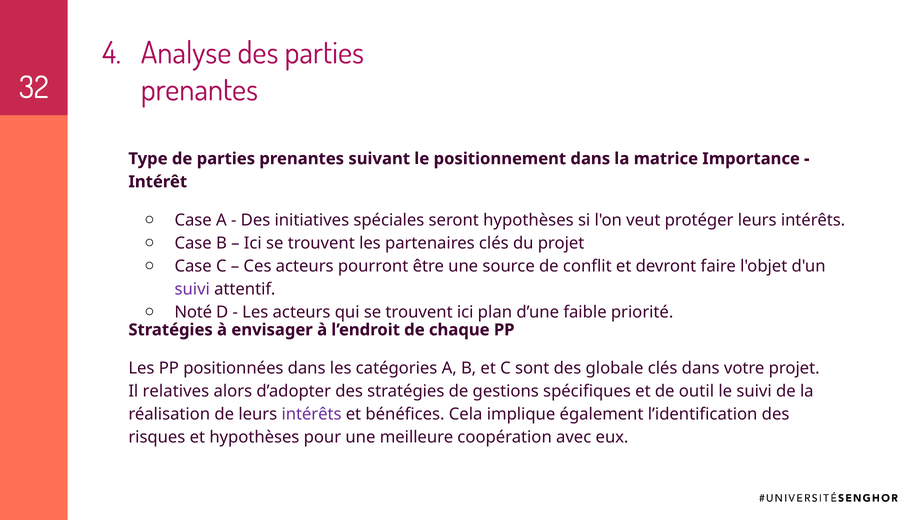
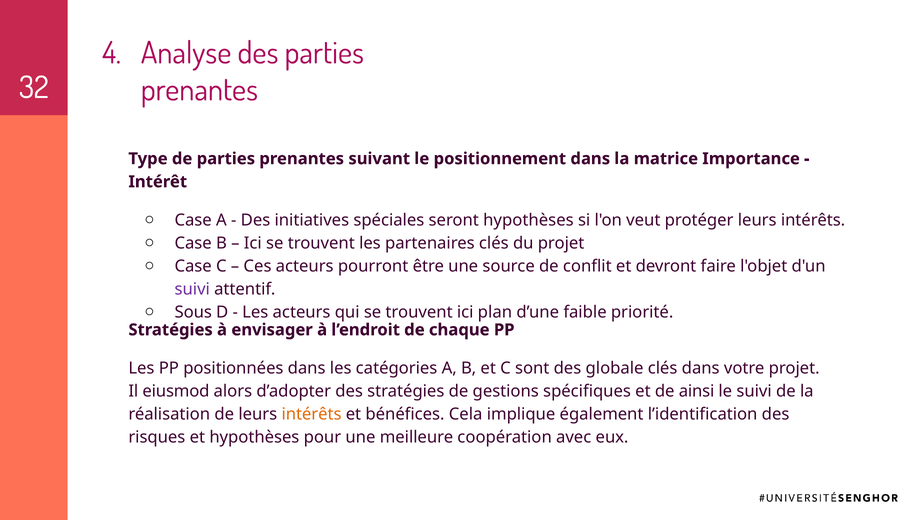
Noté: Noté -> Sous (193, 312)
relatives: relatives -> eiusmod (176, 391)
outil: outil -> ainsi (697, 391)
intérêts colour: purple -> orange (312, 414)
